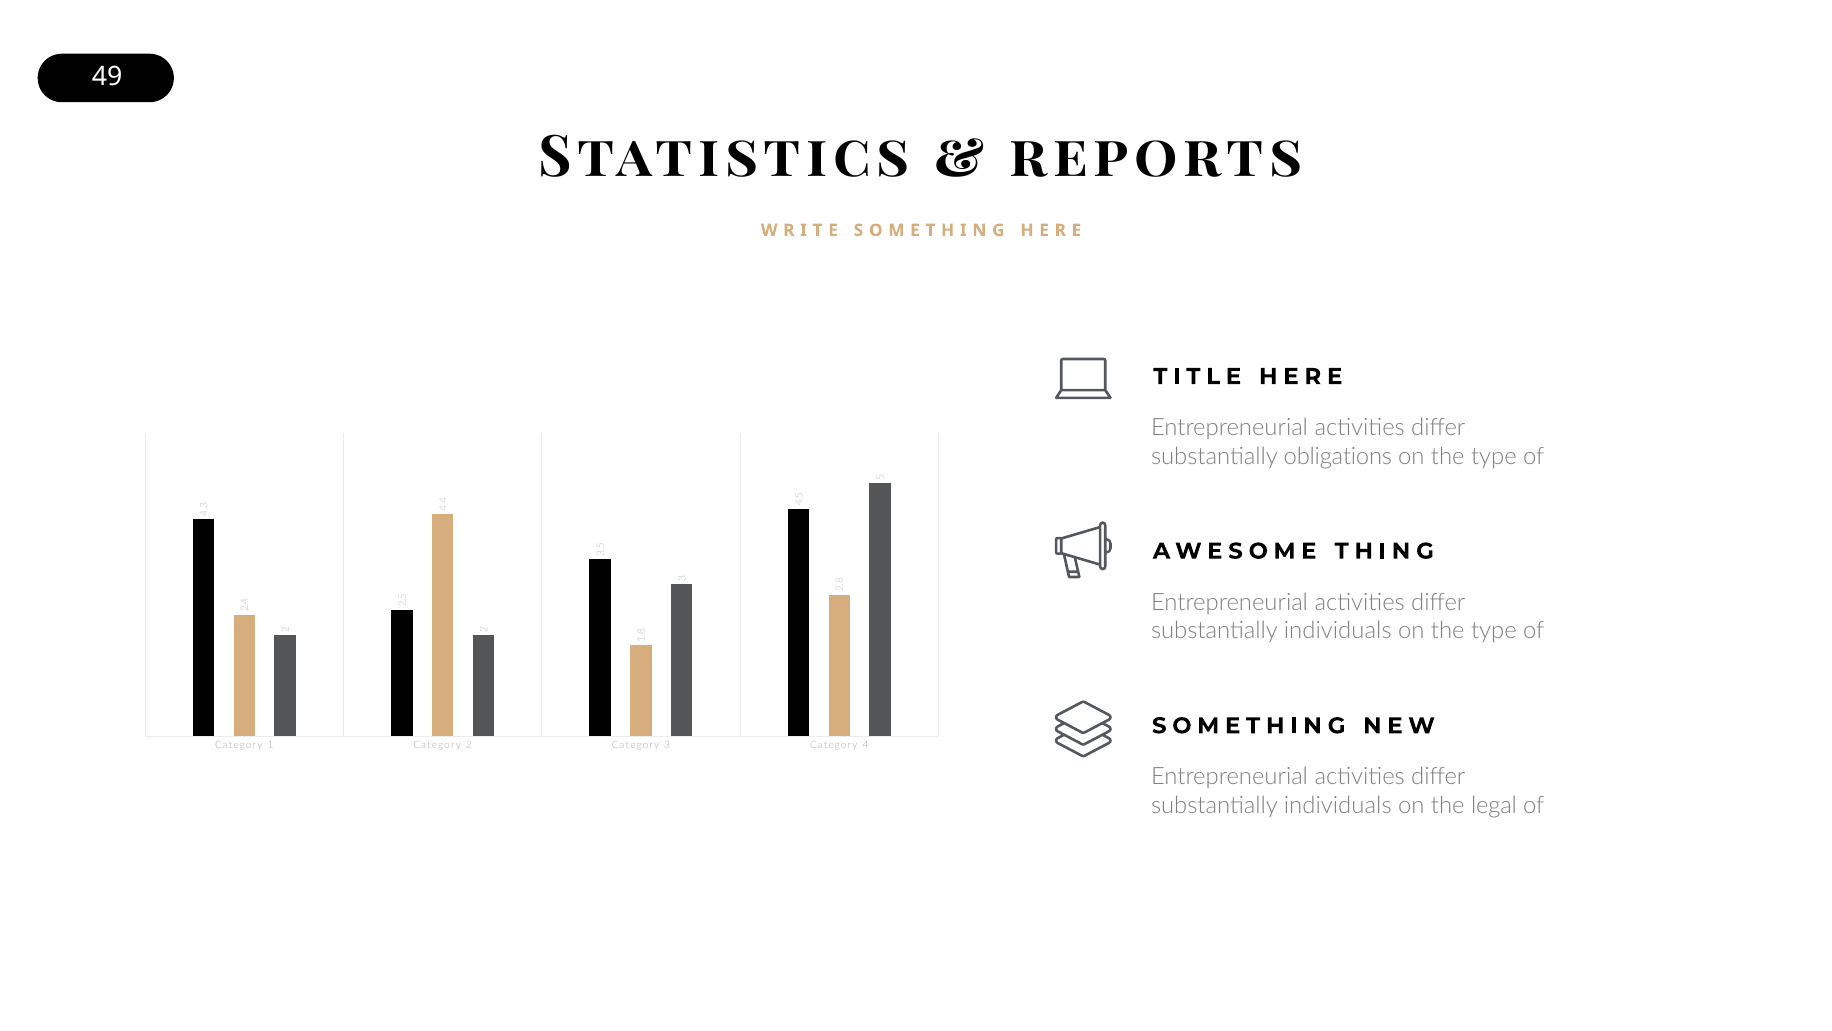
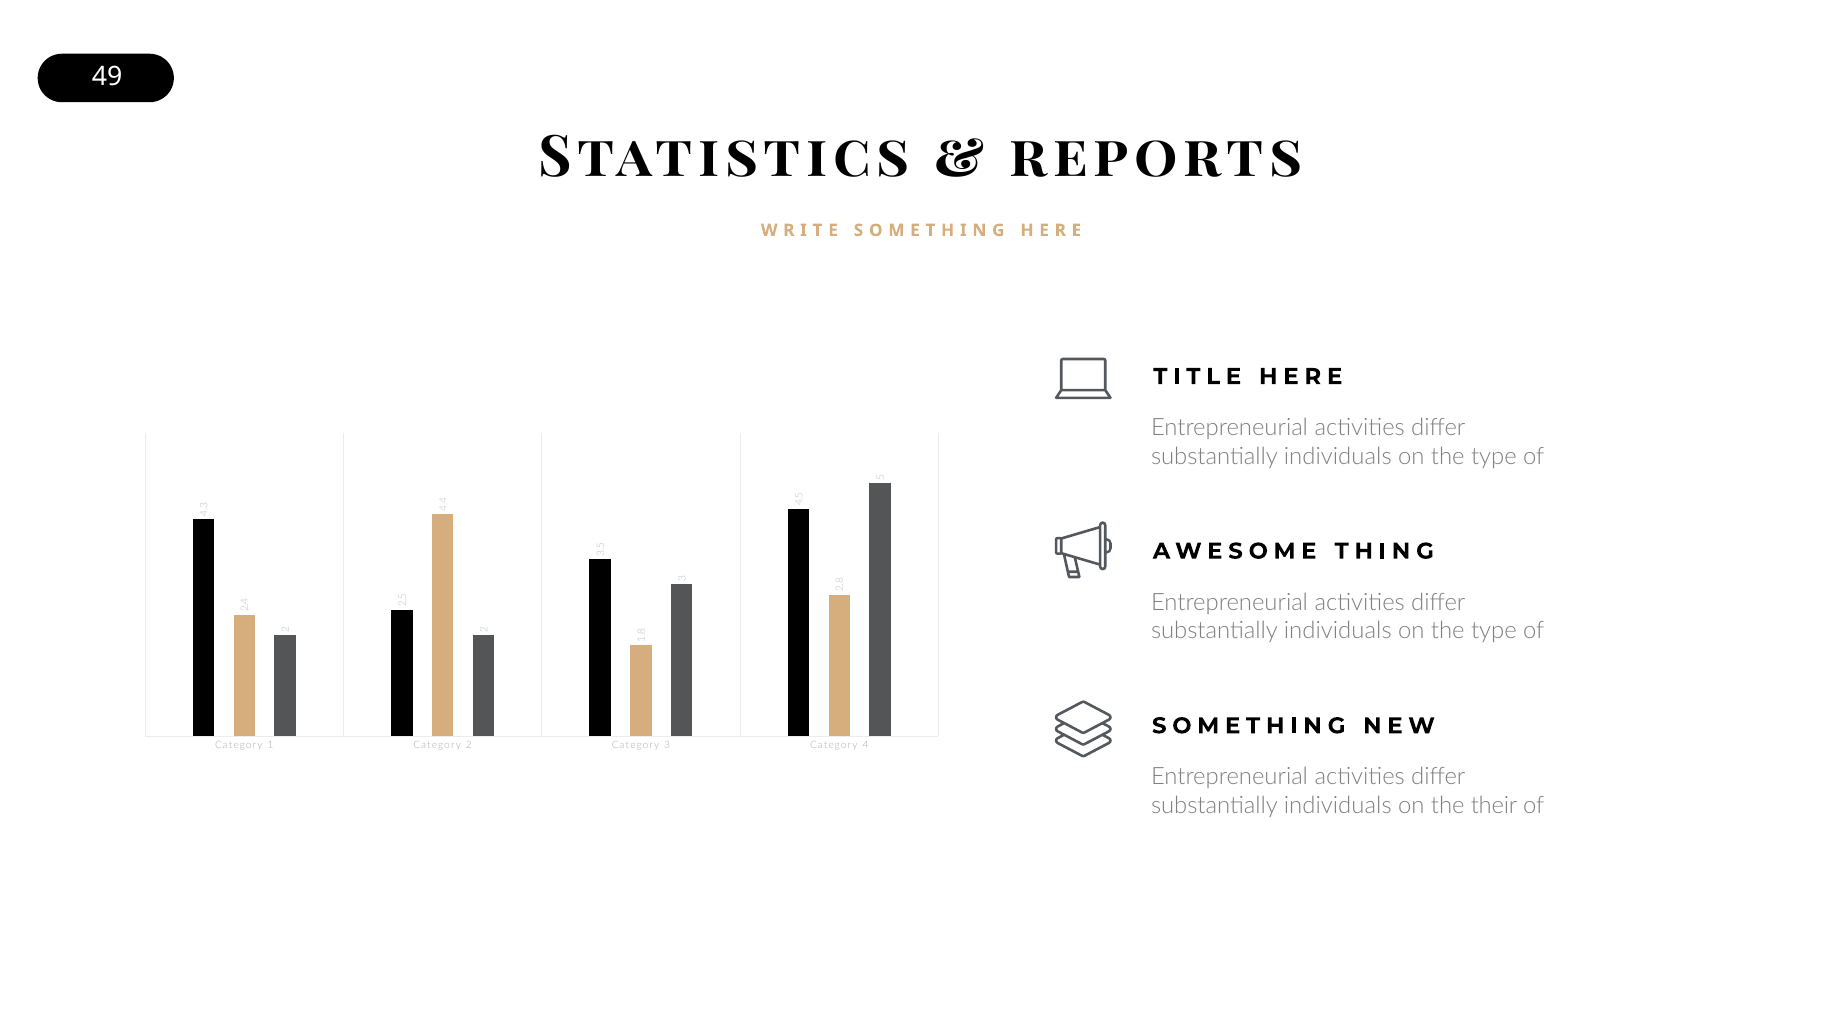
obligations: obligations -> individuals (1338, 456)
legal: legal -> their (1494, 805)
